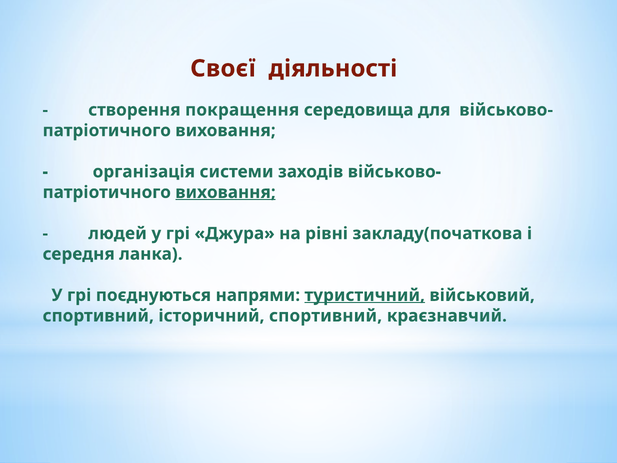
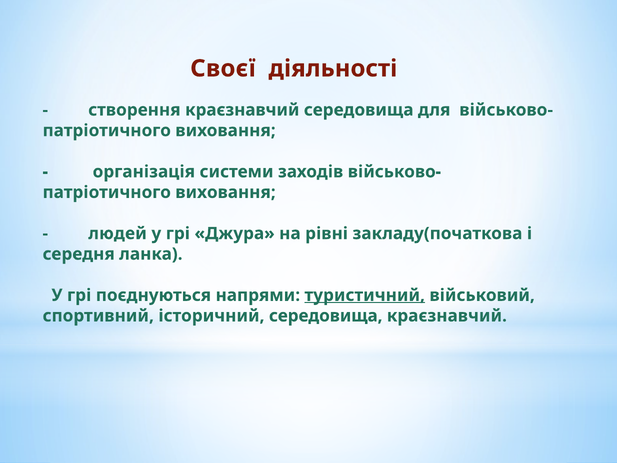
створення покращення: покращення -> краєзнавчий (242, 110)
виховання underline: present -> none (226, 192)
історичний спортивний: спортивний -> середовища (326, 316)
